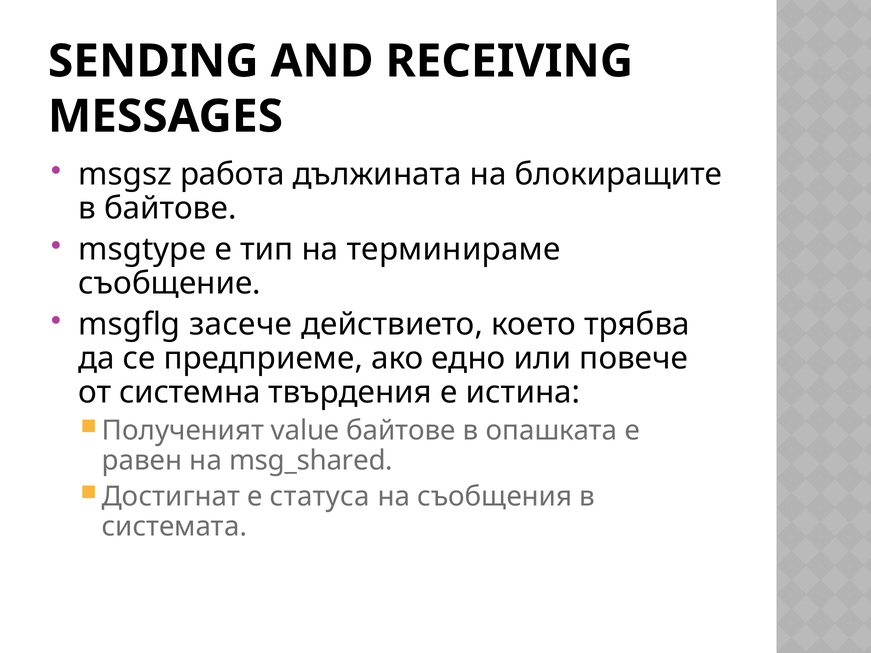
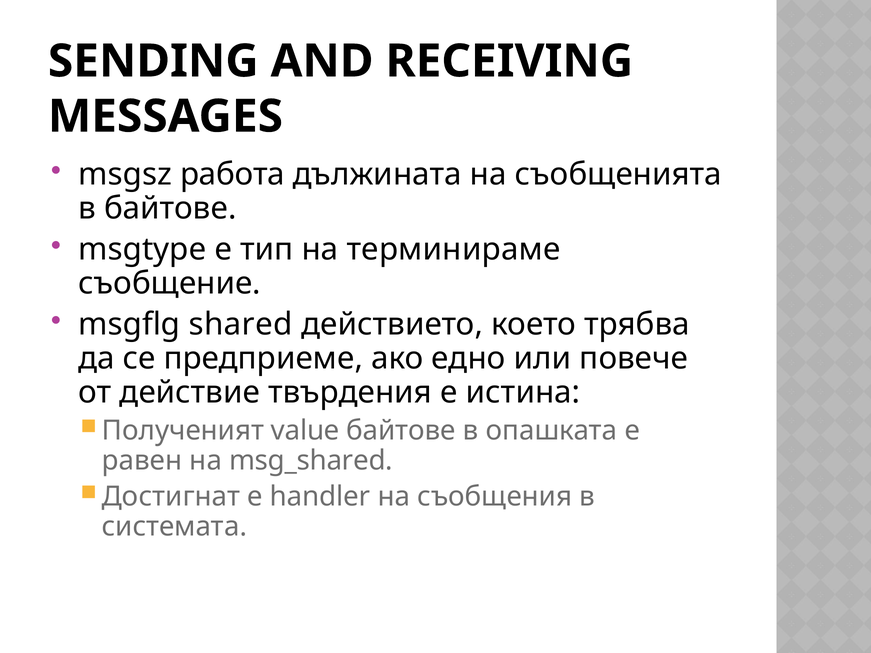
блокиращите: блокиращите -> съобщенията (618, 174)
засече: засече -> shared (241, 325)
системна: системна -> действие (190, 393)
статуса: статуса -> handler (320, 497)
